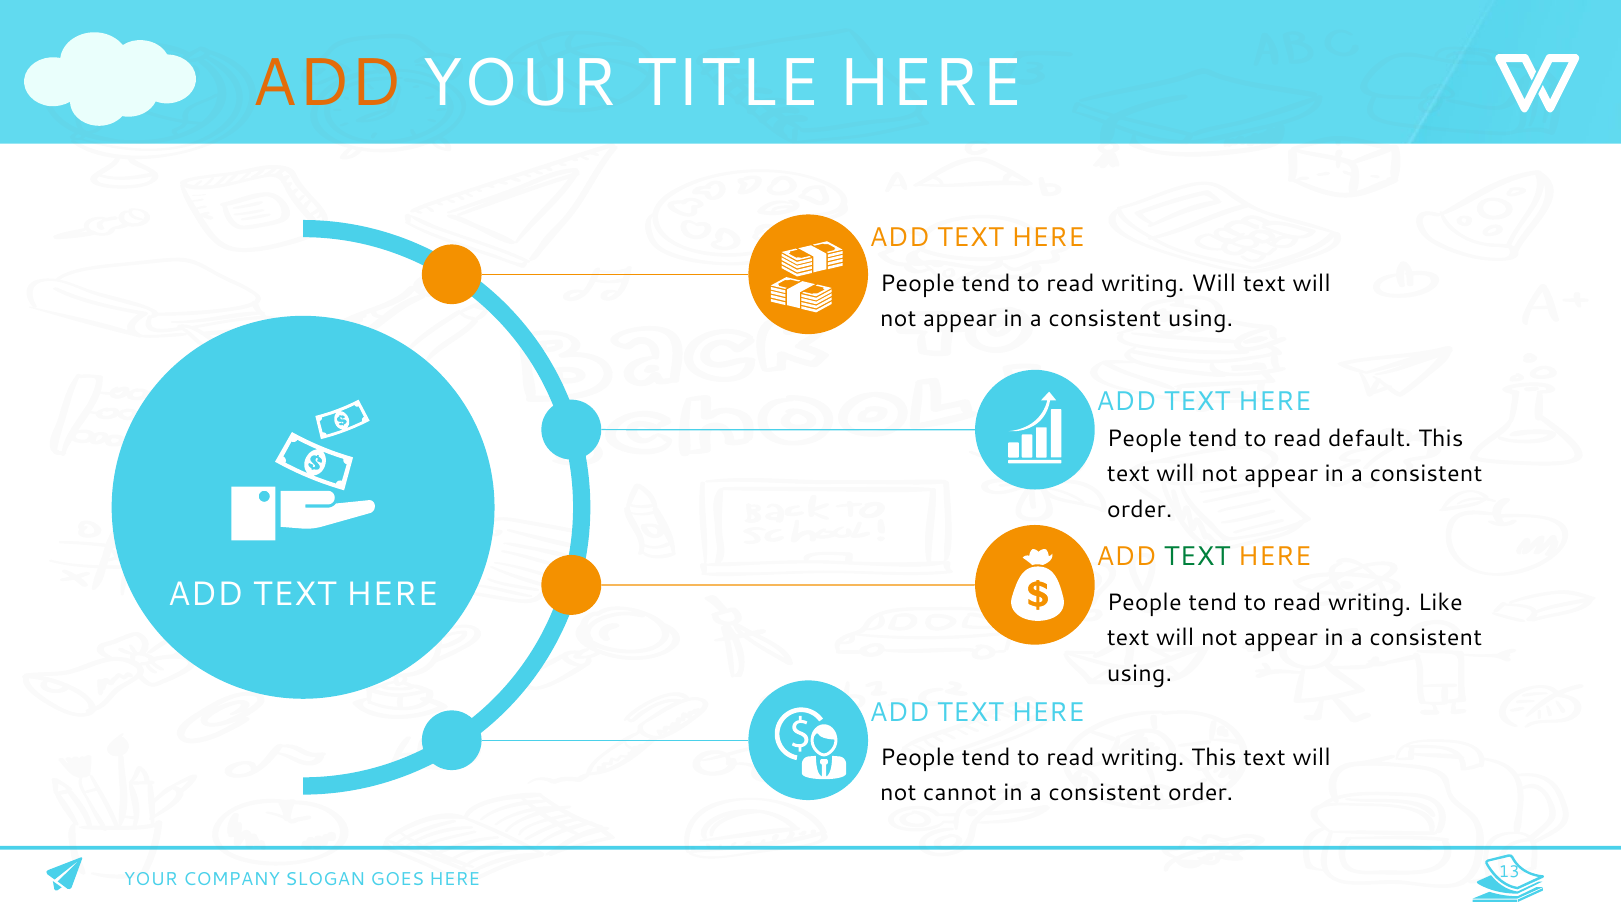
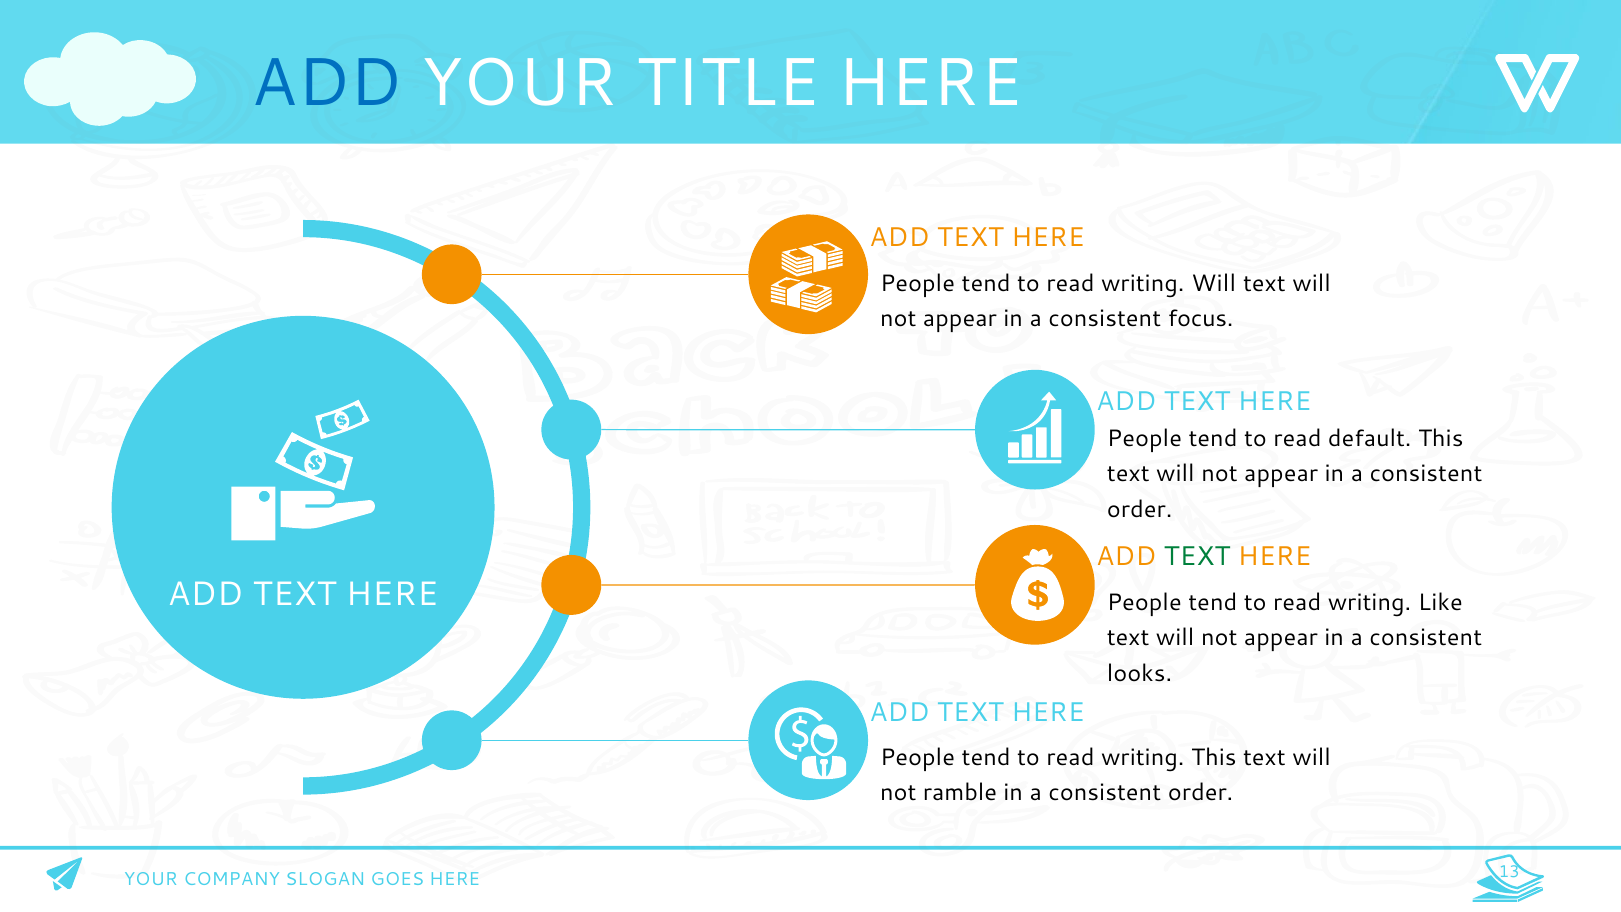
ADD colour: orange -> blue (327, 83)
using: using -> focus (1201, 319)
using: using -> looks (1139, 673)
cannot: cannot -> ramble (960, 793)
